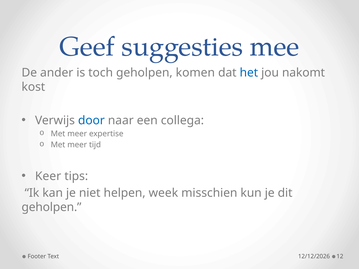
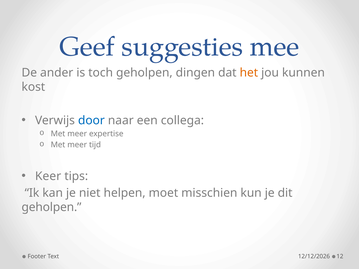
komen: komen -> dingen (195, 73)
het colour: blue -> orange (249, 73)
nakomt: nakomt -> kunnen (303, 73)
week: week -> moet (163, 193)
